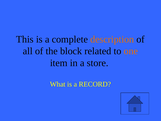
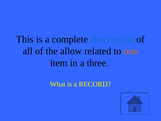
description colour: orange -> blue (112, 39)
block: block -> allow (71, 51)
store: store -> three (98, 63)
